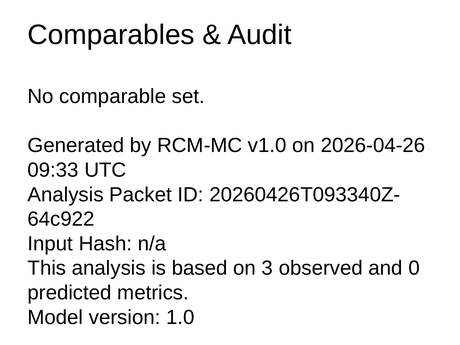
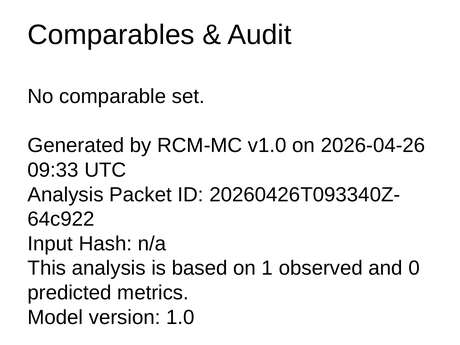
3: 3 -> 1 (267, 268)
